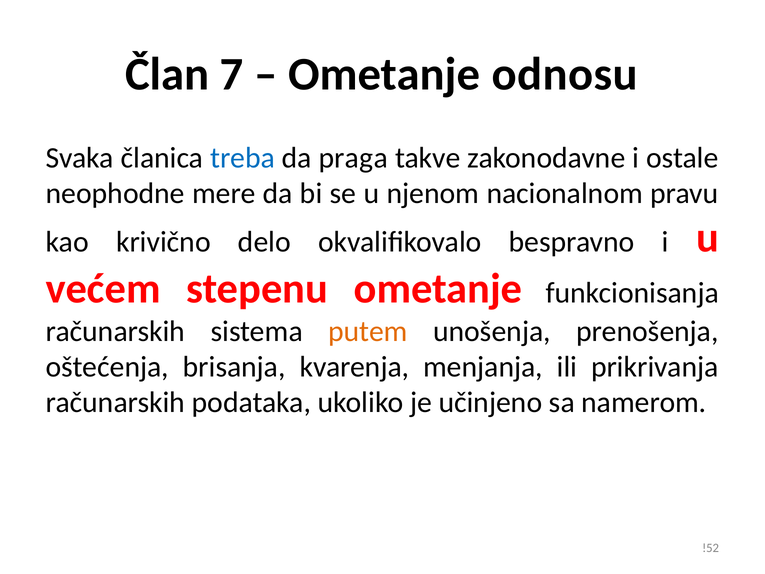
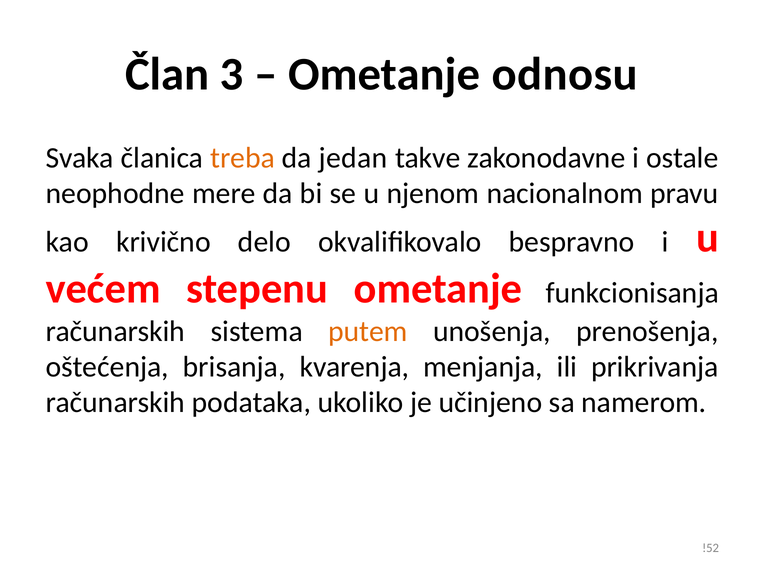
7: 7 -> 3 (232, 74)
treba colour: blue -> orange (243, 158)
praga: praga -> jedan (353, 158)
